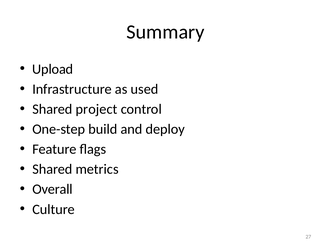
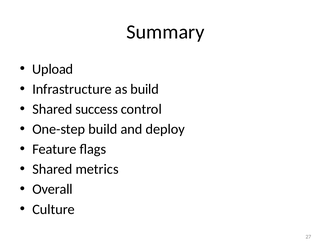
as used: used -> build (145, 89)
project: project -> success (97, 109)
